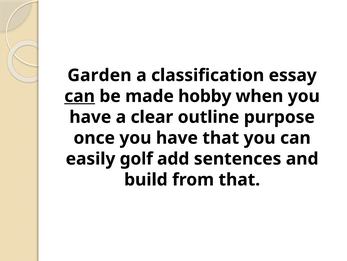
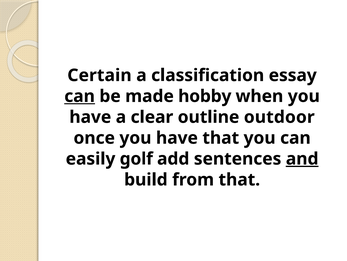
Garden: Garden -> Certain (99, 75)
purpose: purpose -> outdoor (279, 117)
and underline: none -> present (302, 158)
